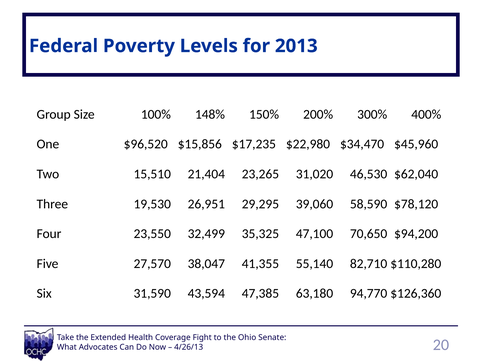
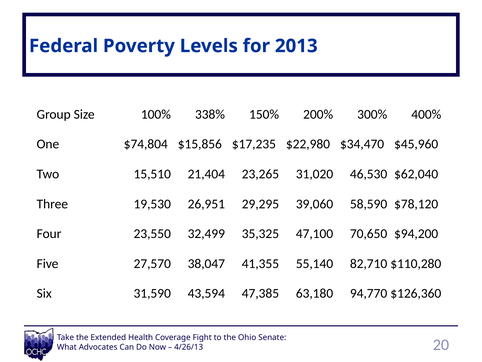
148%: 148% -> 338% (210, 114)
$96,520: $96,520 -> $74,804 (146, 144)
